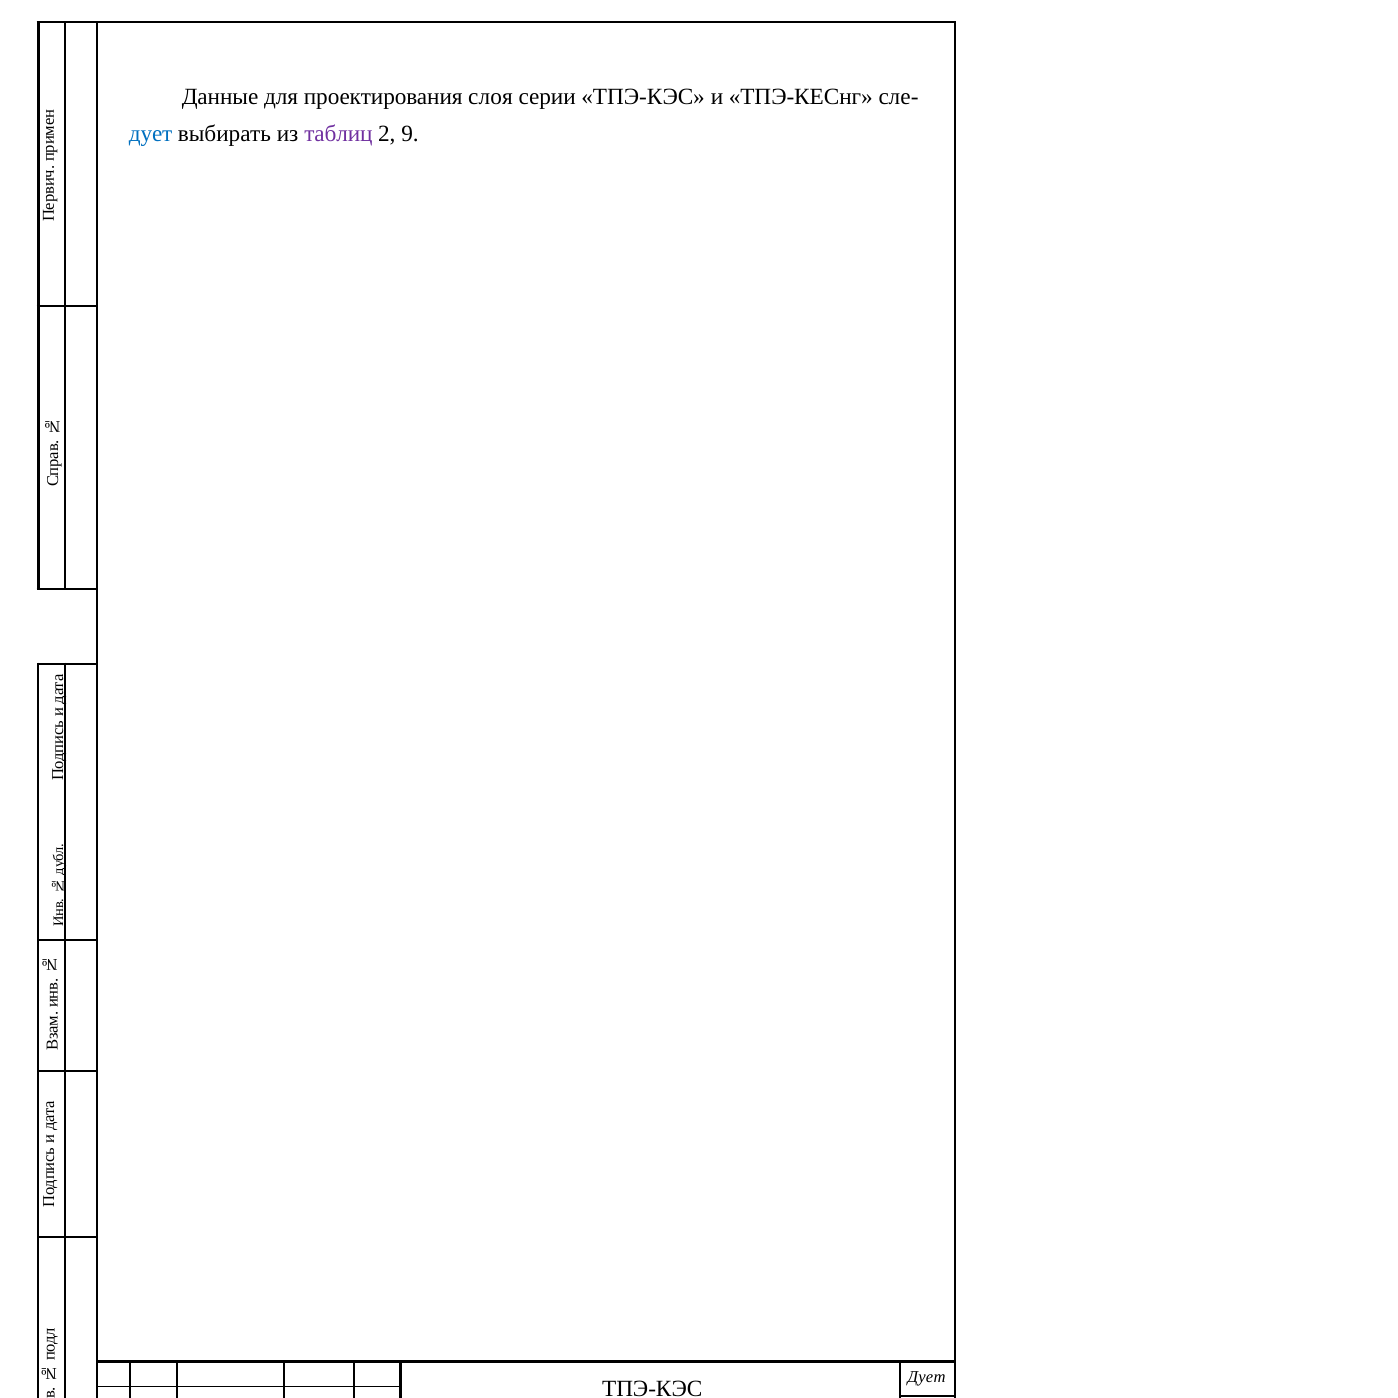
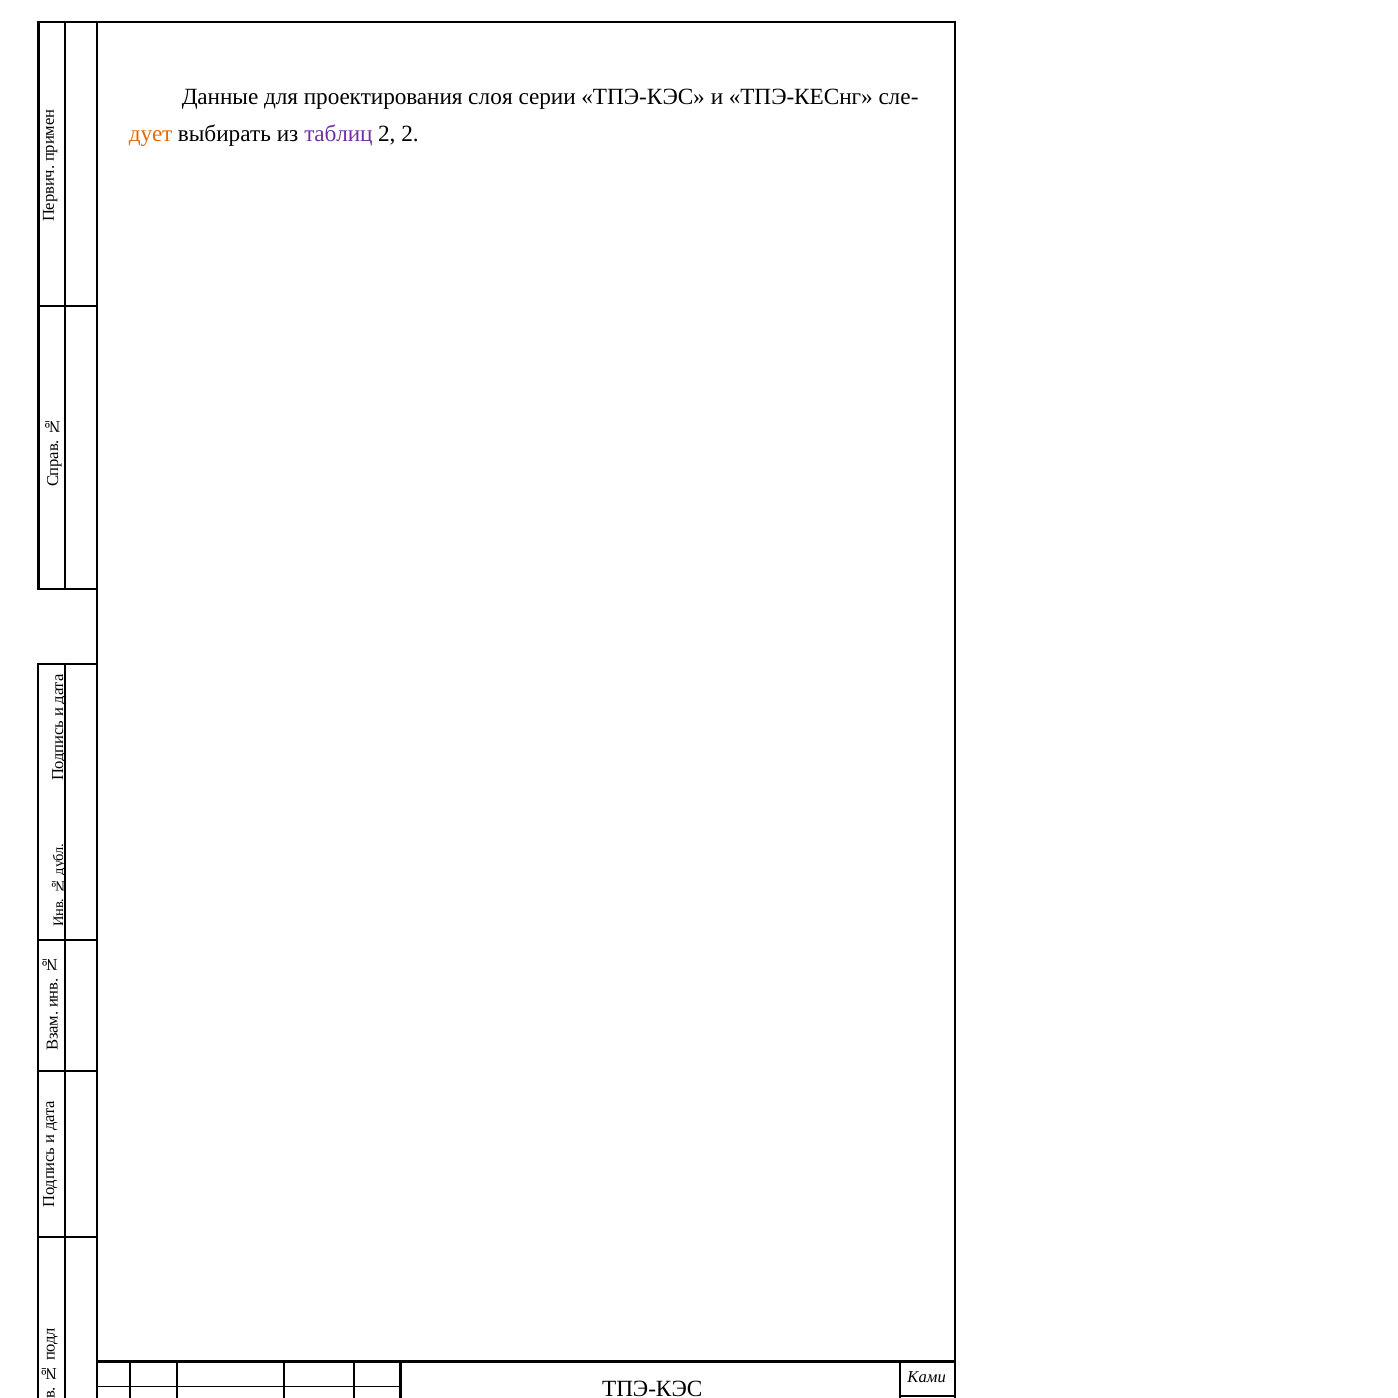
дует colour: blue -> orange (151, 134)
2 9: 9 -> 2 (410, 134)
Дует: Дует -> Ками (927, 1377)
